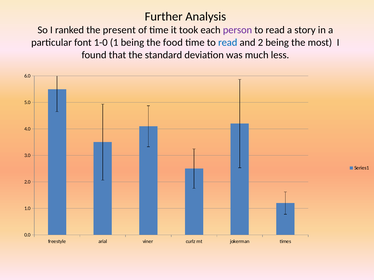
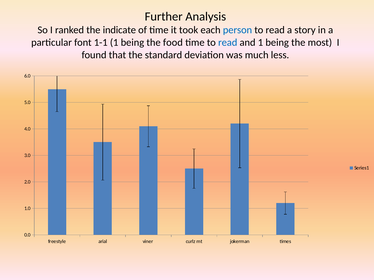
present: present -> indicate (119, 30)
person colour: purple -> blue (237, 30)
1-0: 1-0 -> 1-1 (101, 42)
and 2: 2 -> 1 (260, 42)
